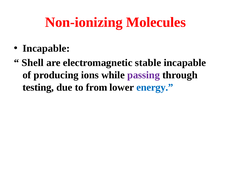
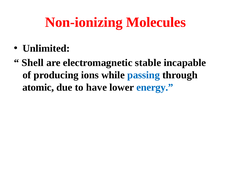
Incapable: Incapable -> Unlimited (46, 48)
passing colour: purple -> blue (144, 75)
testing: testing -> atomic (38, 87)
from: from -> have (97, 87)
